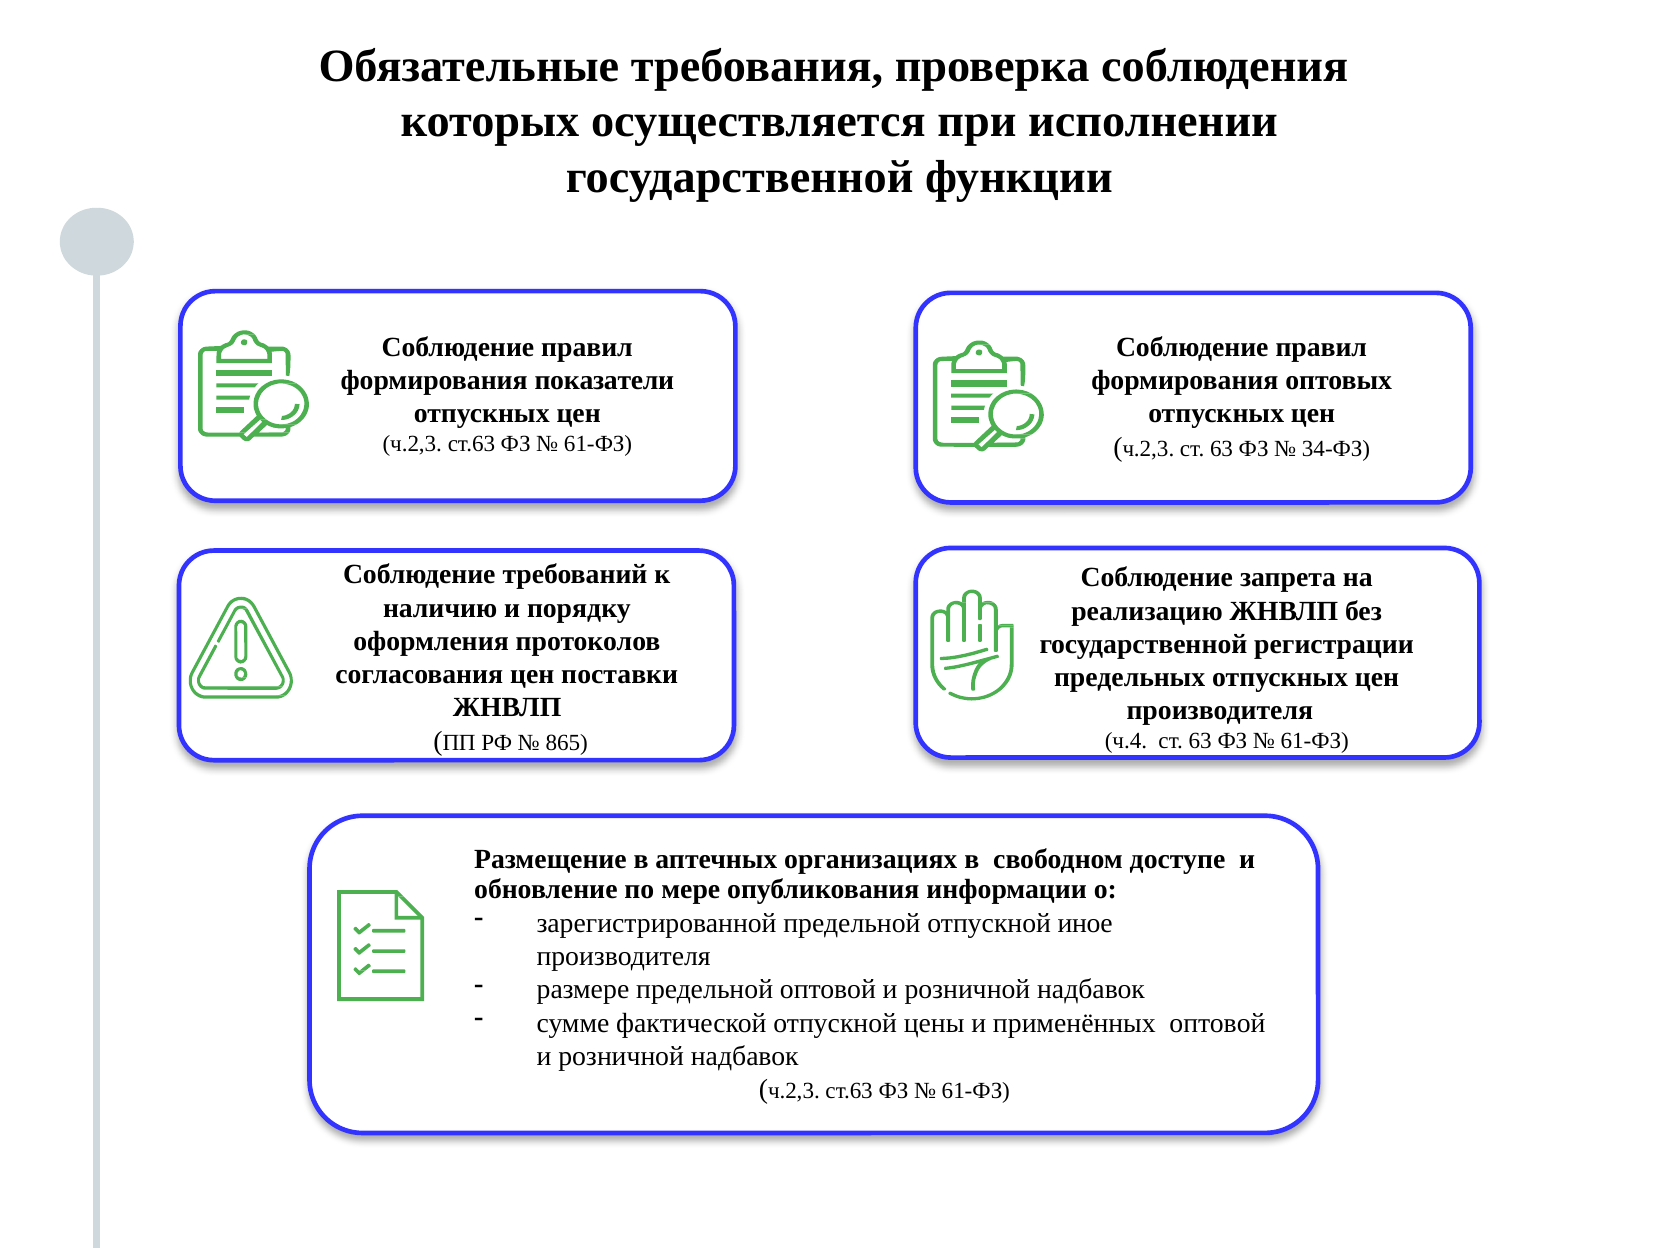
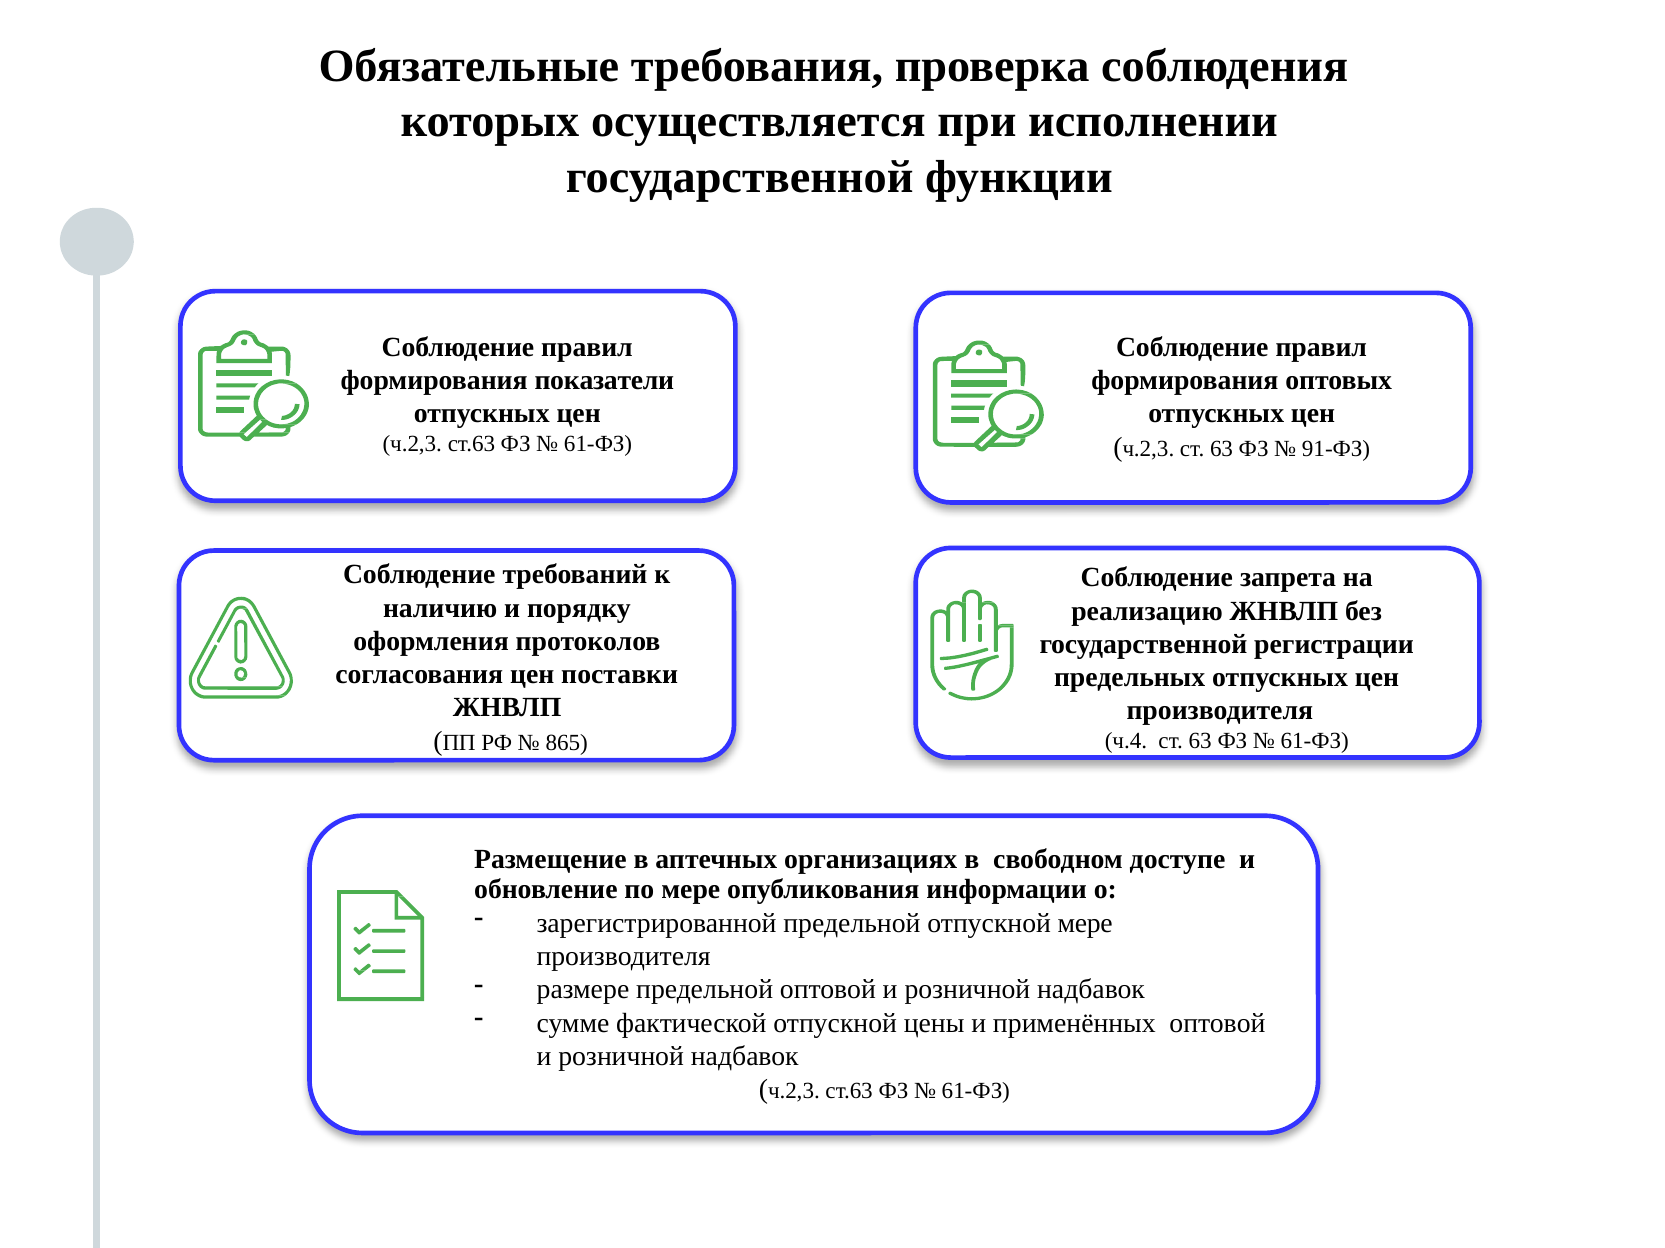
34-ФЗ: 34-ФЗ -> 91-ФЗ (1336, 449)
отпускной иное: иное -> мере (1085, 924)
